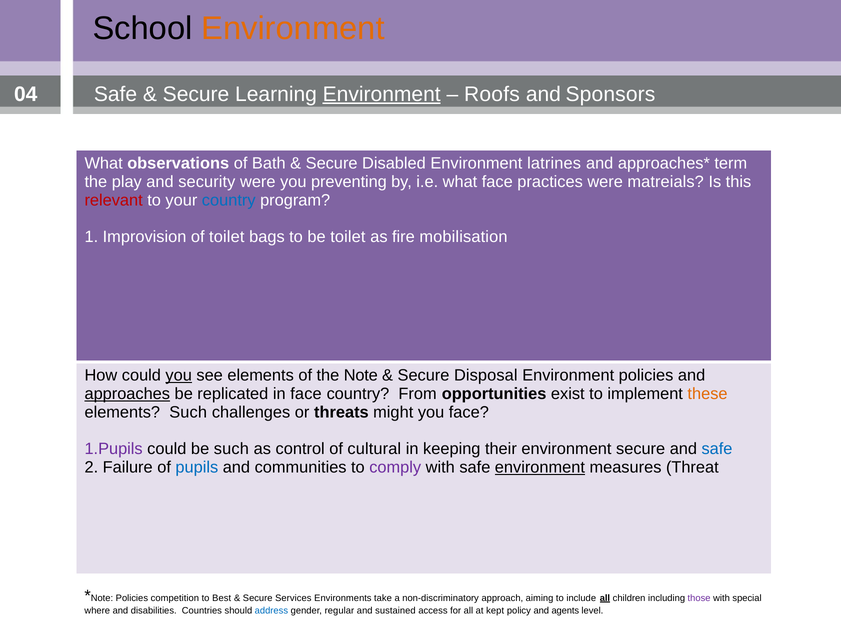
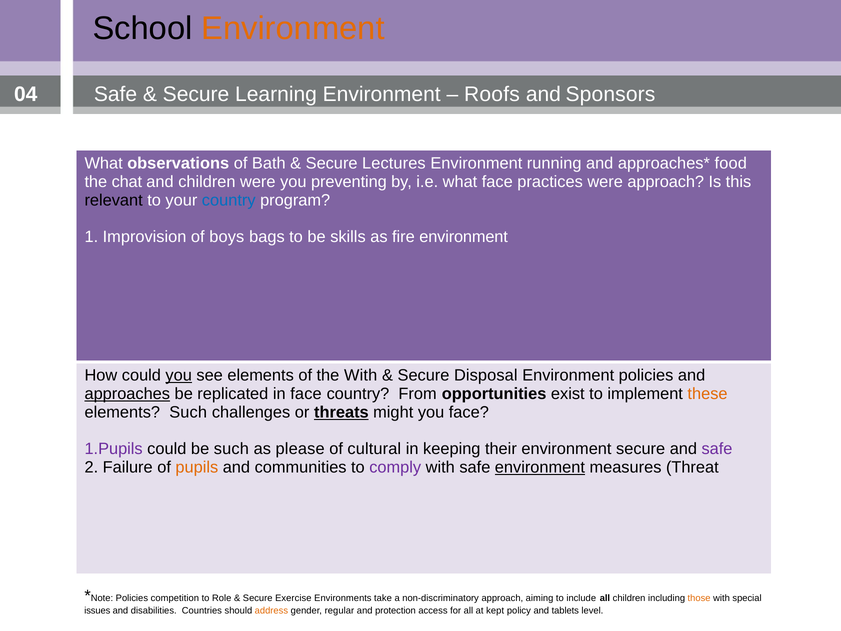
Environment underline: present -> none (382, 94)
Disabled: Disabled -> Lectures (394, 163)
latrines: latrines -> running (554, 163)
term: term -> food (731, 163)
play: play -> chat (127, 182)
and security: security -> children (207, 182)
were matreials: matreials -> approach (666, 182)
relevant colour: red -> black (114, 200)
of toilet: toilet -> boys (227, 237)
be toilet: toilet -> skills (348, 237)
fire mobilisation: mobilisation -> environment (464, 237)
the Note: Note -> With (361, 375)
threats underline: none -> present (341, 412)
control: control -> please (300, 449)
safe colour: blue -> purple (717, 449)
pupils colour: blue -> orange (197, 467)
Best: Best -> Role (222, 598)
Services: Services -> Exercise (293, 598)
all underline: present -> none (605, 598)
those colour: purple -> orange (699, 598)
where: where -> issues (97, 610)
address colour: blue -> orange (271, 610)
sustained: sustained -> protection (395, 610)
agents: agents -> tablets (565, 610)
